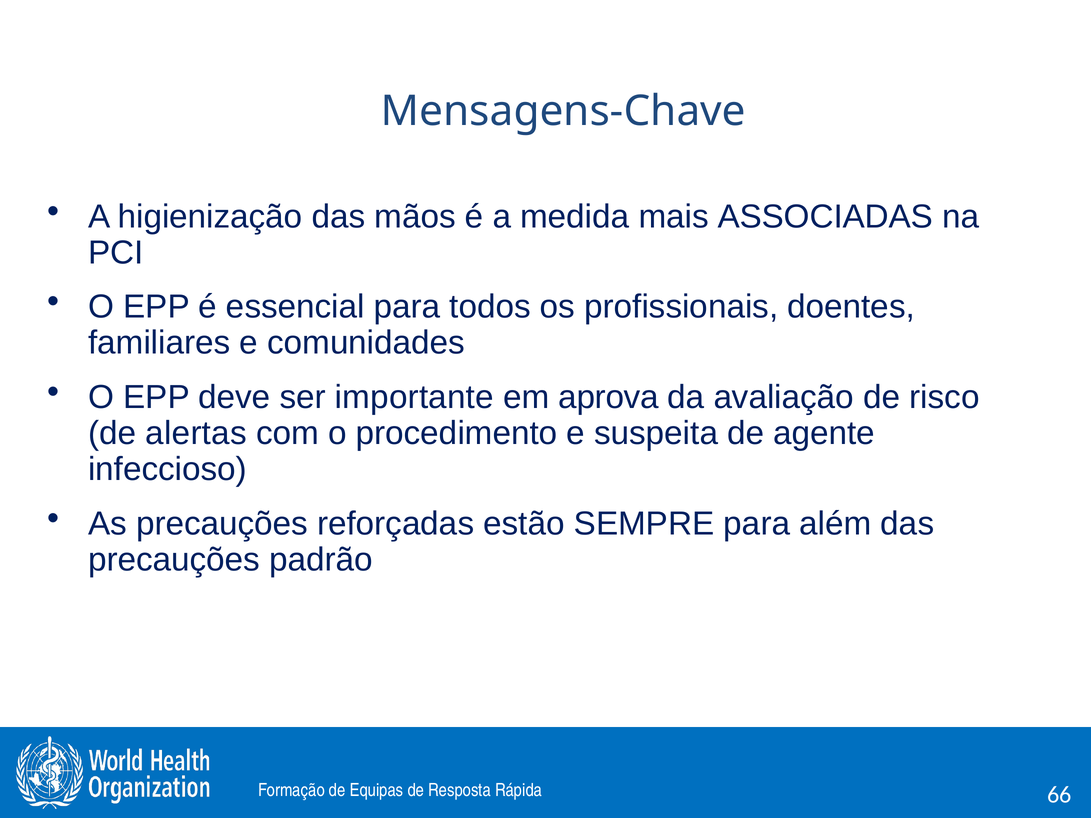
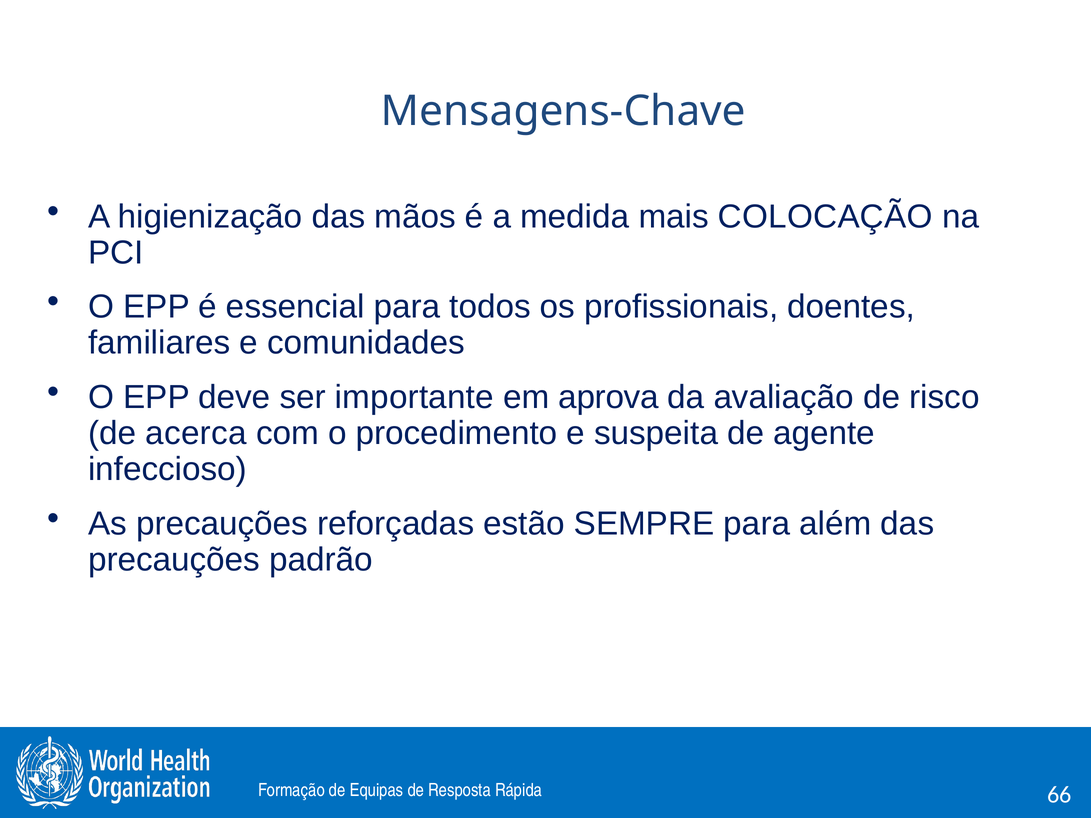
ASSOCIADAS: ASSOCIADAS -> COLOCAÇÃO (825, 217)
alertas: alertas -> acerca (196, 433)
